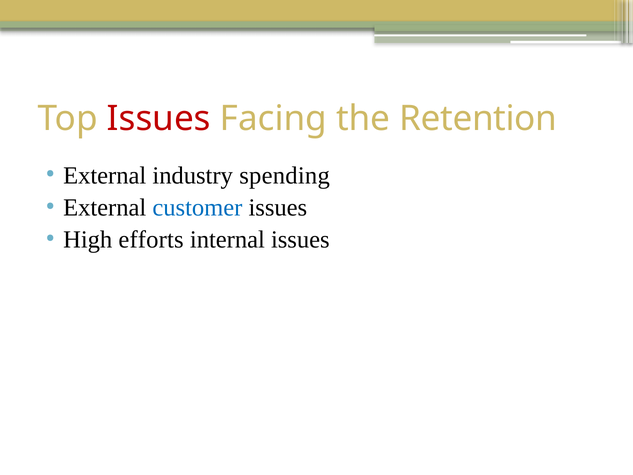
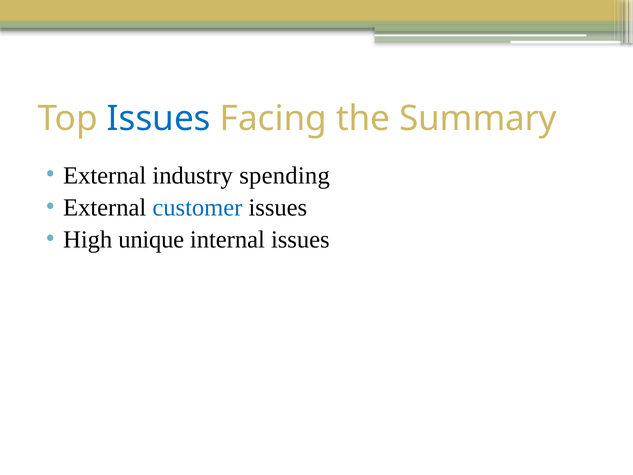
Issues colour: red -> blue (159, 118)
Retention: Retention -> Summary (478, 118)
efforts: efforts -> unique (151, 240)
